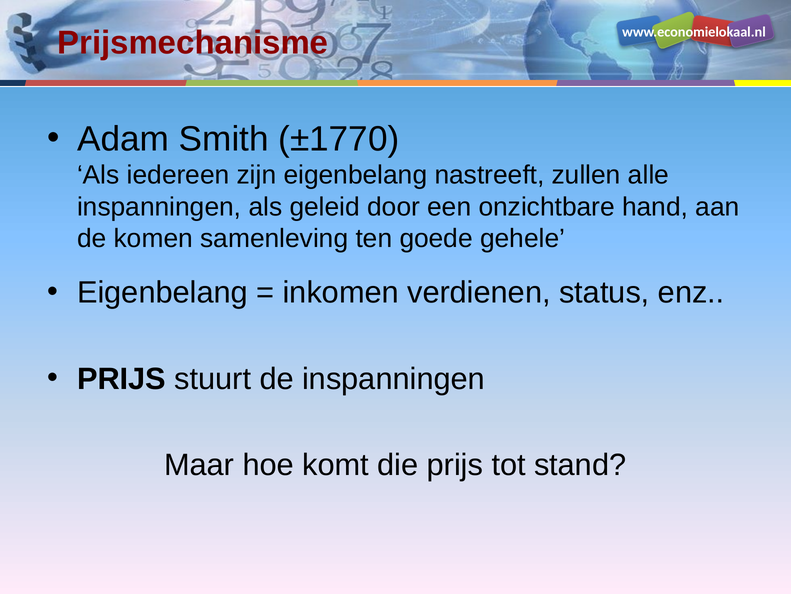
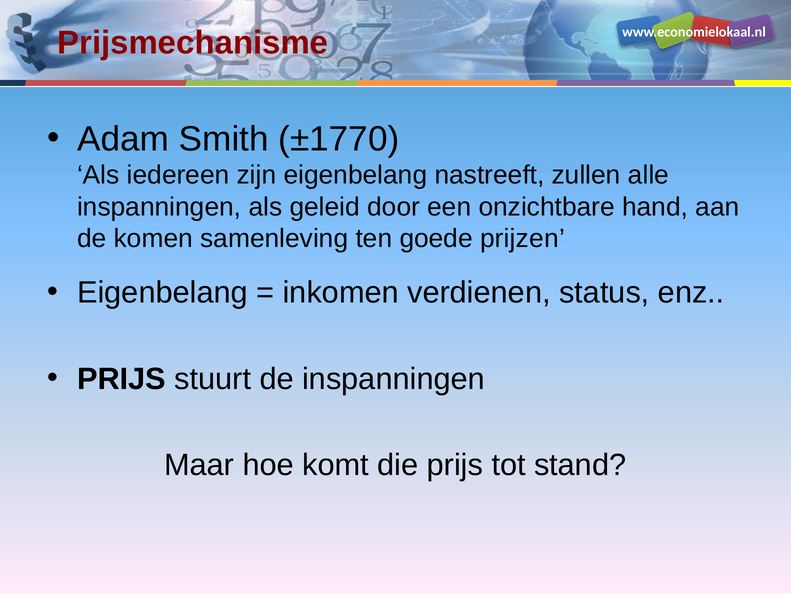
gehele: gehele -> prijzen (522, 238)
